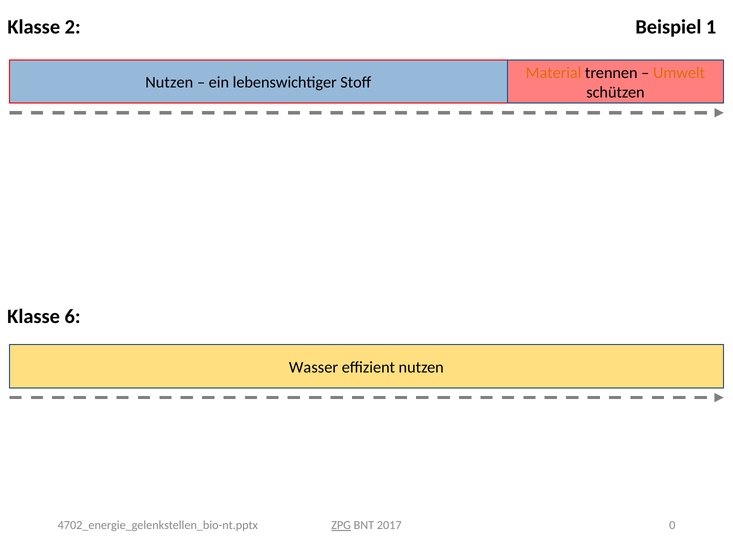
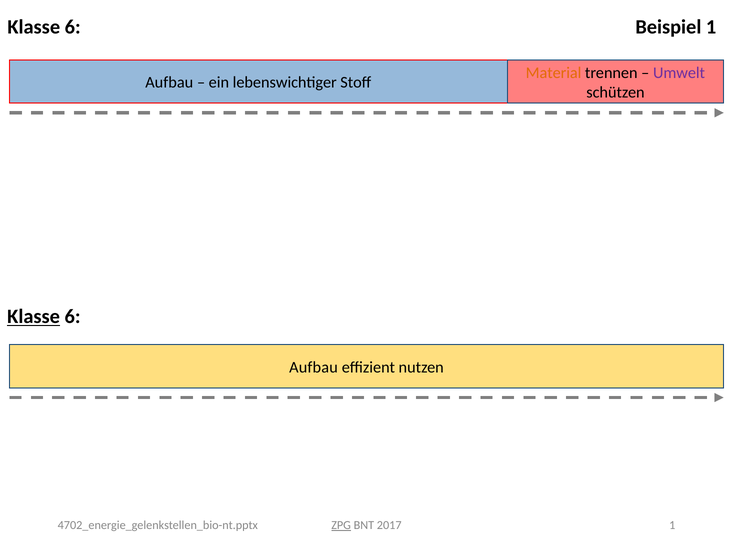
2: 2 -> 6 (73, 27)
Umwelt colour: orange -> purple (679, 73)
Nutzen: Nutzen -> Aufbau (169, 83)
Klasse underline: none -> present (34, 317)
Wasser: Wasser -> Aufbau (314, 367)
2017 0: 0 -> 1 (672, 525)
